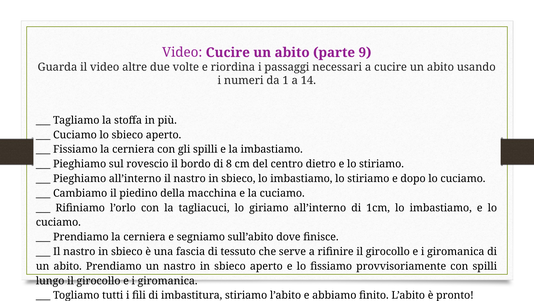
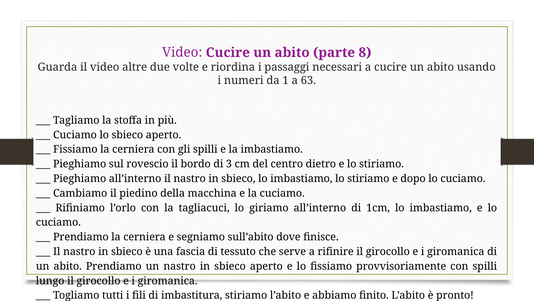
9: 9 -> 8 (365, 52)
14: 14 -> 63 (308, 80)
8: 8 -> 3 (229, 164)
